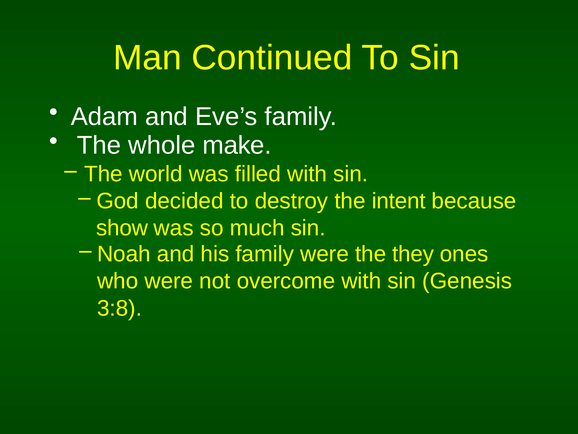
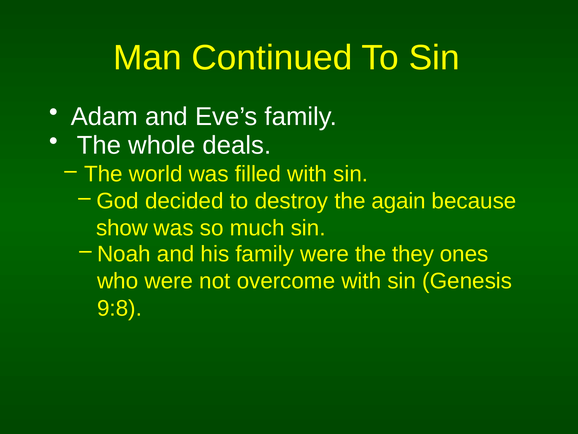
make: make -> deals (237, 145)
intent: intent -> again (399, 201)
3:8: 3:8 -> 9:8 (120, 308)
